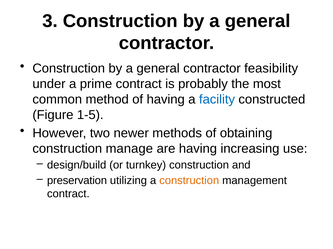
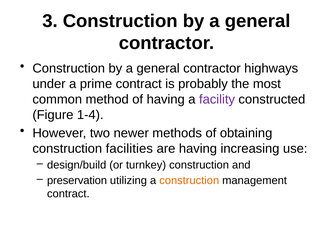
feasibility: feasibility -> highways (271, 69)
facility colour: blue -> purple (217, 100)
1-5: 1-5 -> 1-4 (90, 115)
manage: manage -> facilities (129, 149)
